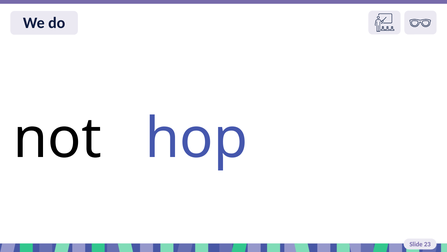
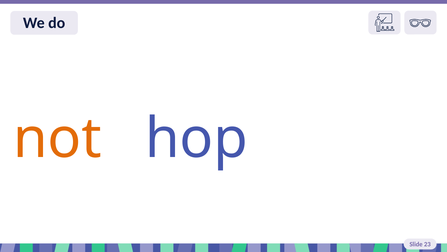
not colour: black -> orange (57, 138)
